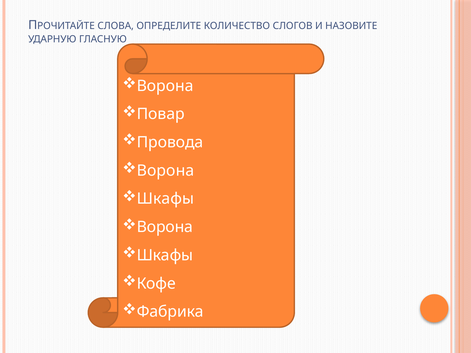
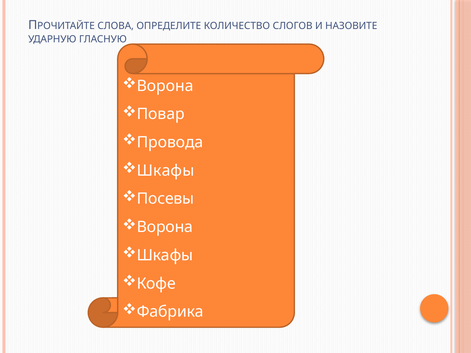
Ворона: Ворона -> Шкафы (166, 171)
Шкафы: Шкафы -> Посевы (165, 199)
